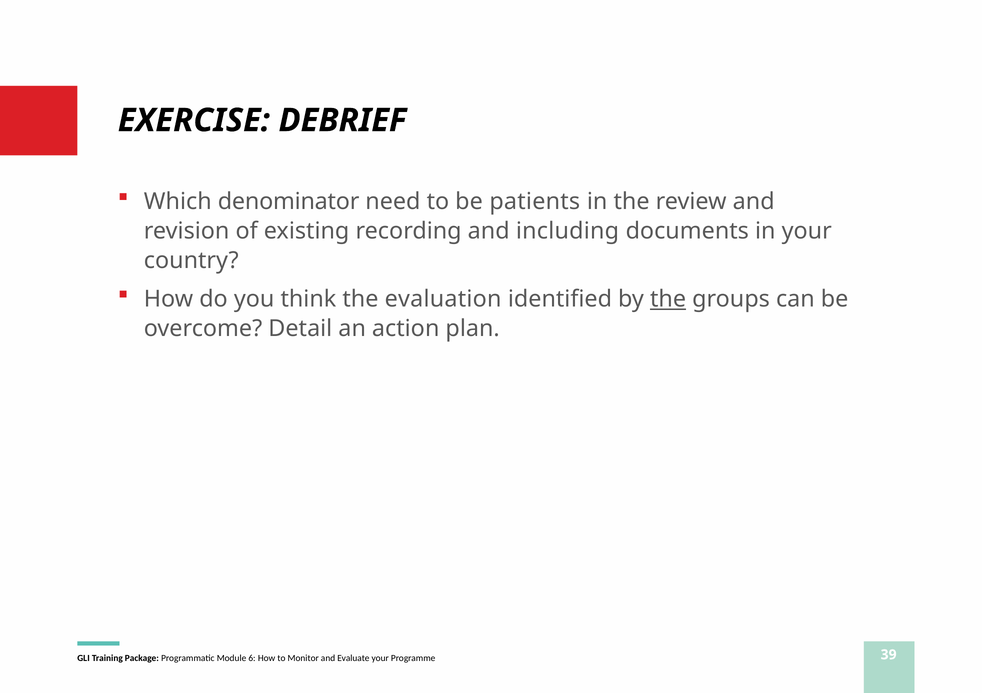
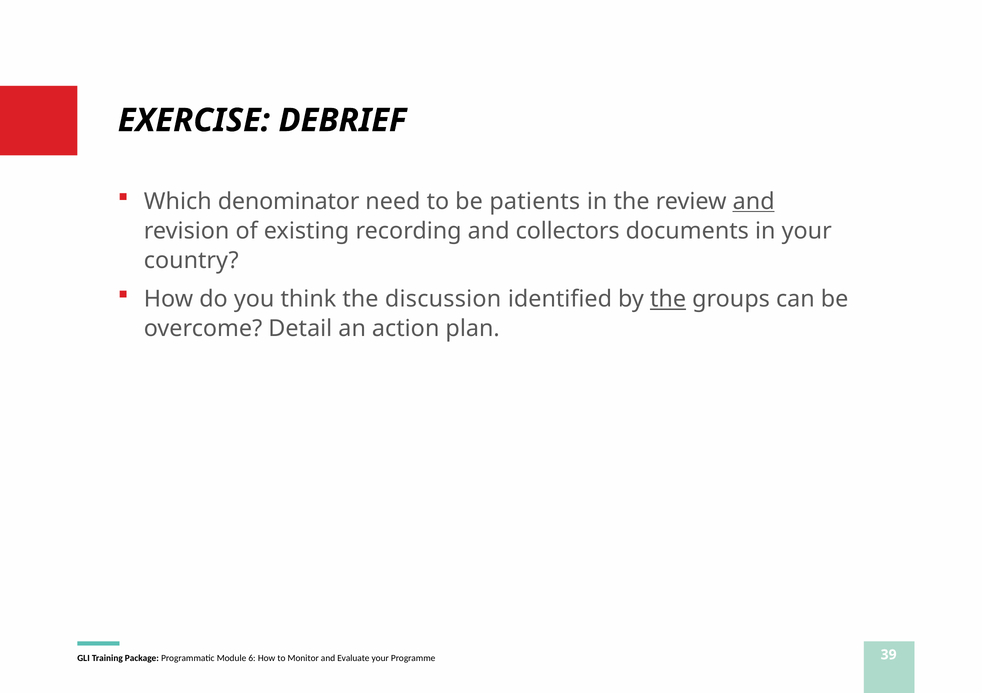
and underline: none -> present (754, 202)
including: including -> collectors (568, 231)
evaluation: evaluation -> discussion (443, 299)
